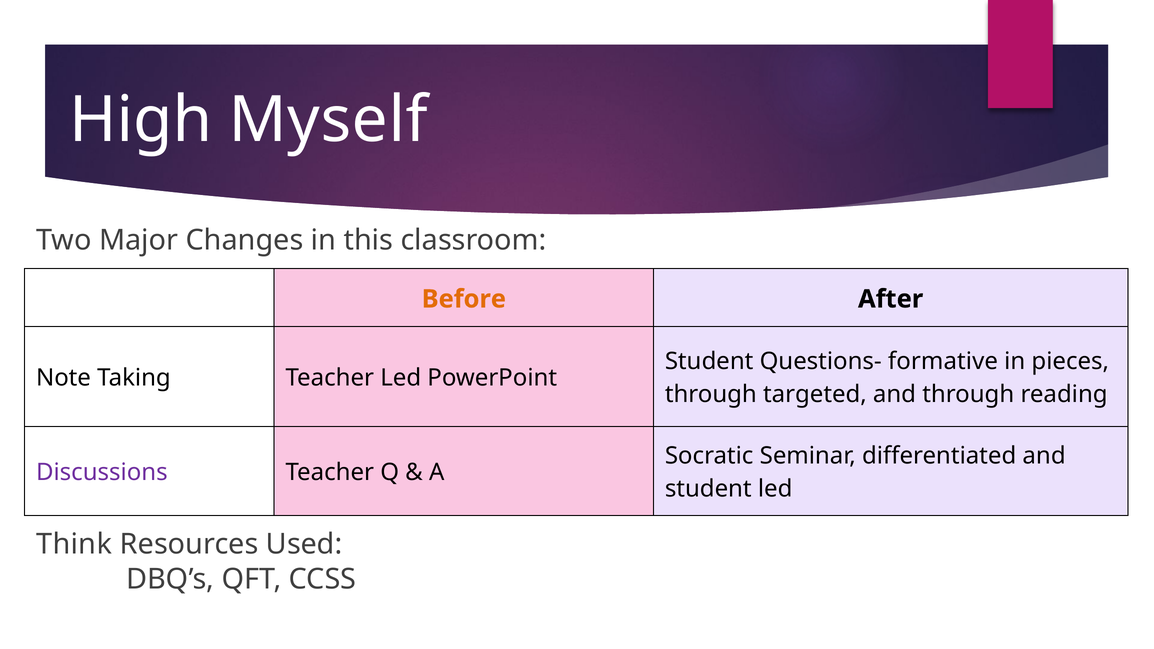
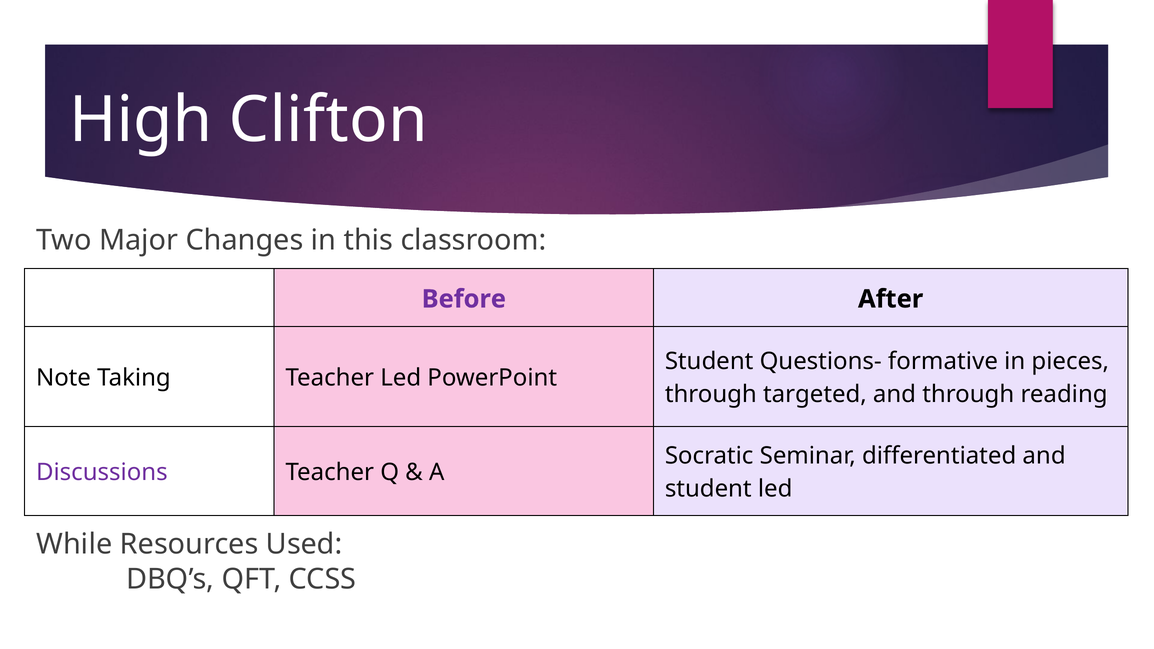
Myself: Myself -> Clifton (328, 120)
Before colour: orange -> purple (464, 299)
Think: Think -> While (74, 545)
